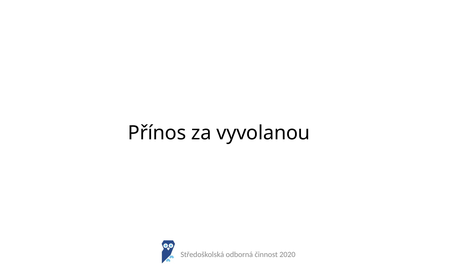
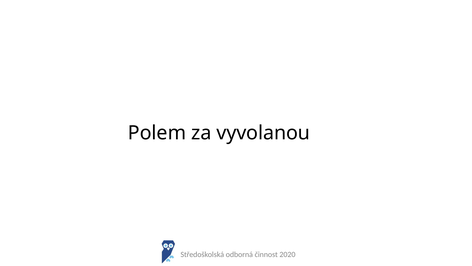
Přínos: Přínos -> Polem (157, 133)
